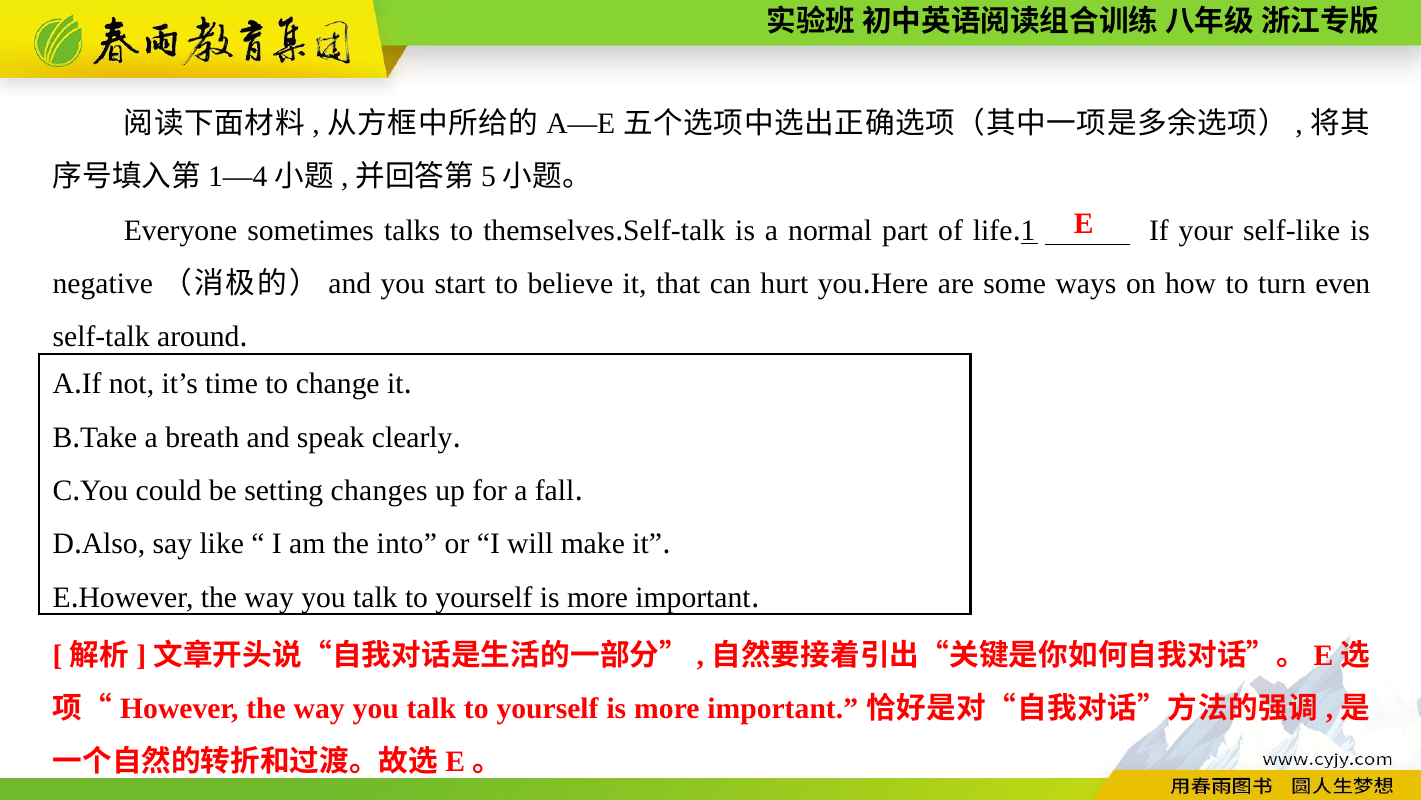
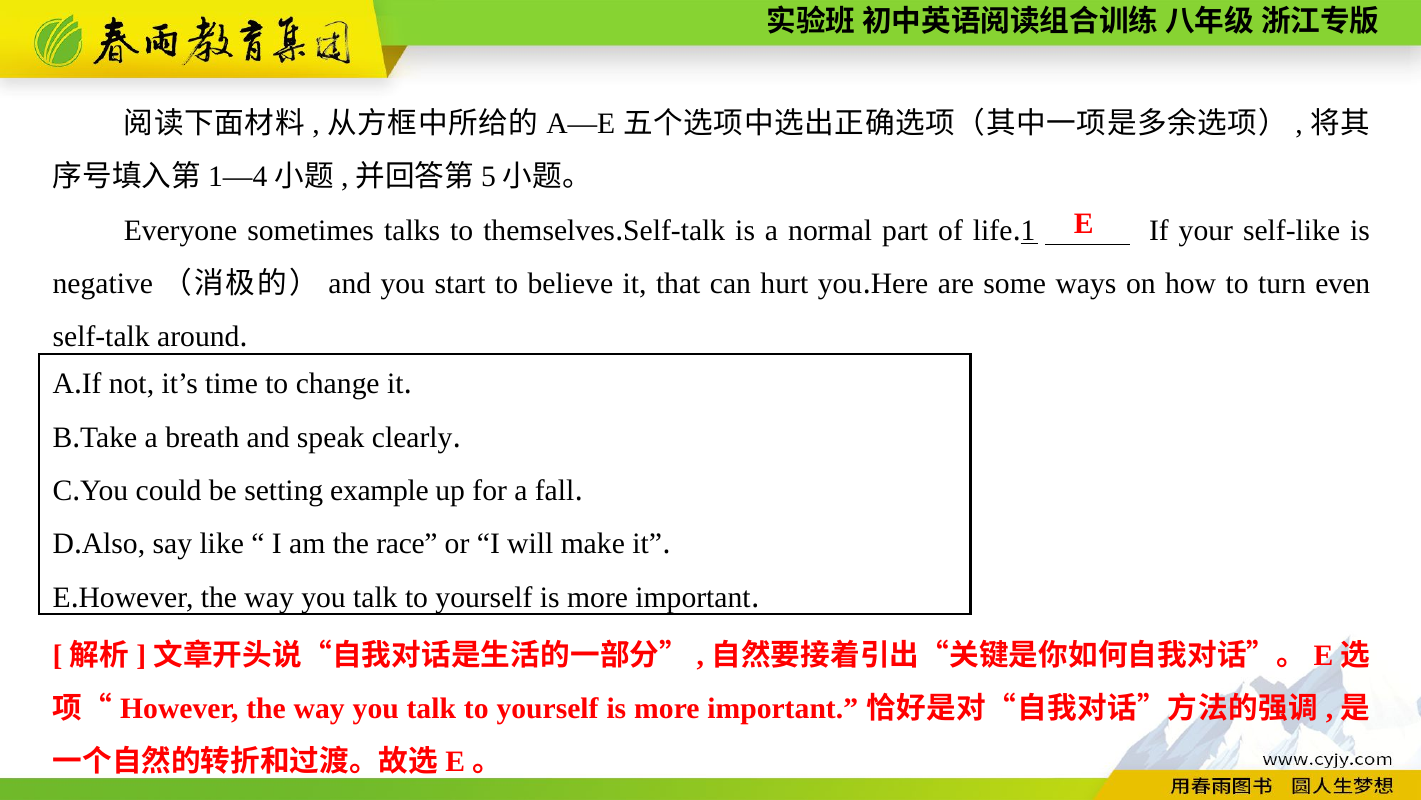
changes: changes -> example (379, 490)
into: into -> race (407, 544)
